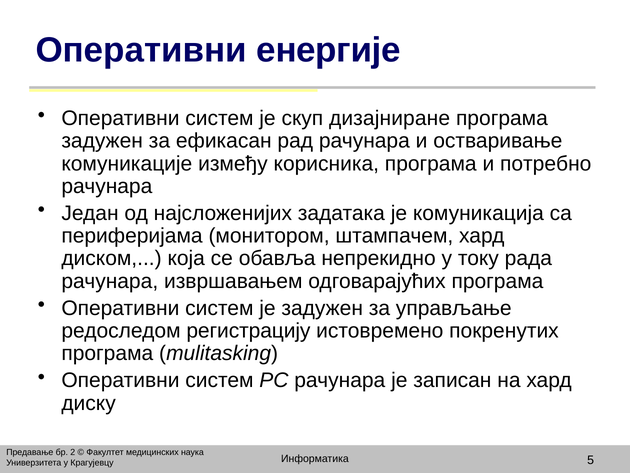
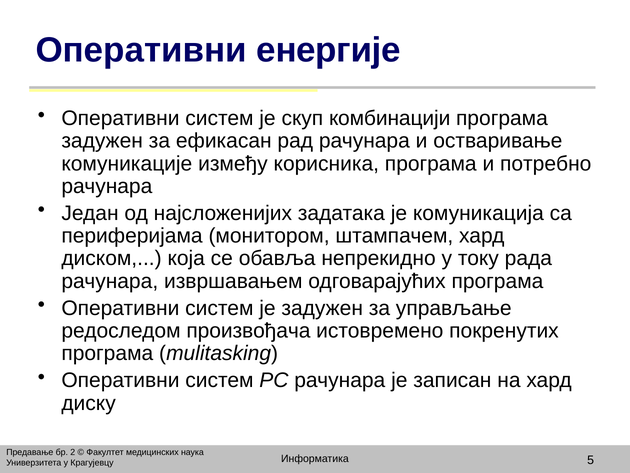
дизајниране: дизајниране -> комбинацији (390, 118)
регистрацију: регистрацију -> произвођача (248, 330)
